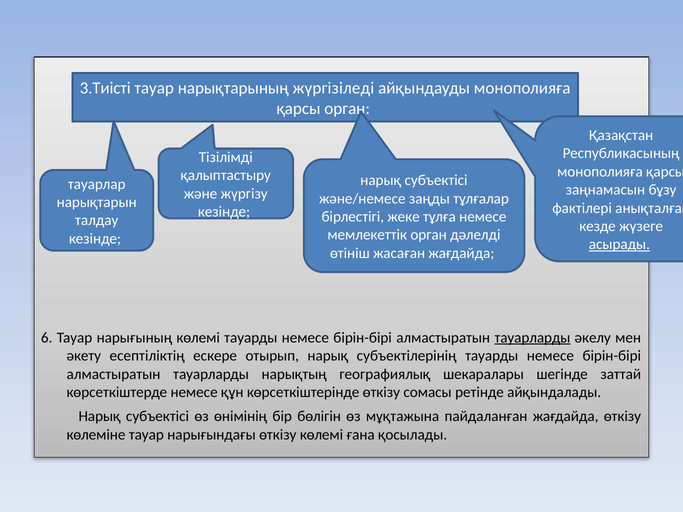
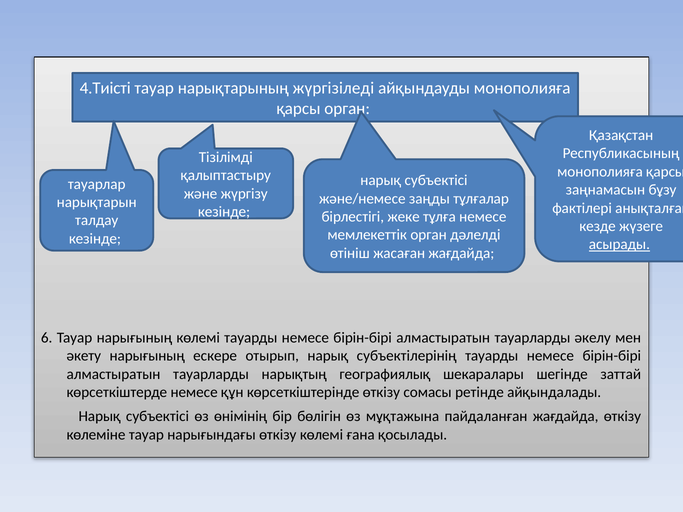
3.Тиісті: 3.Тиісті -> 4.Тиісті (105, 88)
тауарларды underline: present -> none (532, 338)
әкету есептіліктің: есептіліктің -> нарығының (147, 356)
